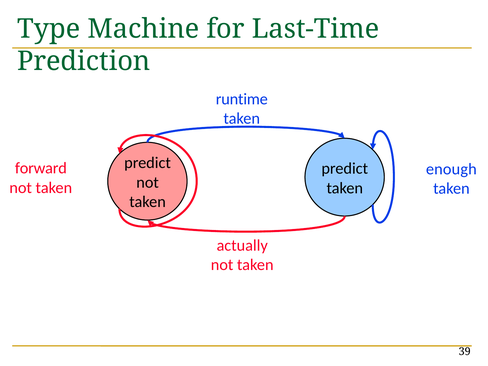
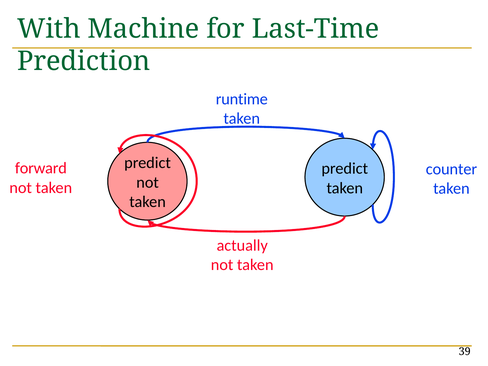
Type: Type -> With (49, 29)
enough: enough -> counter (451, 169)
